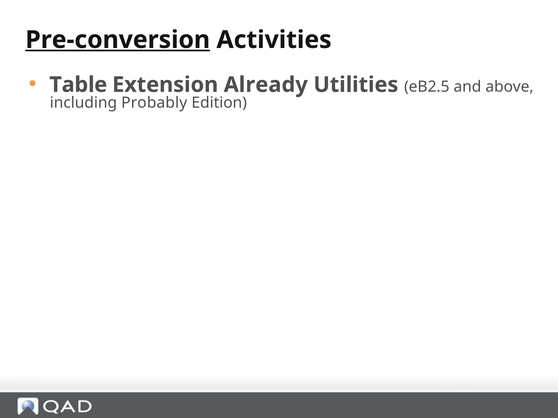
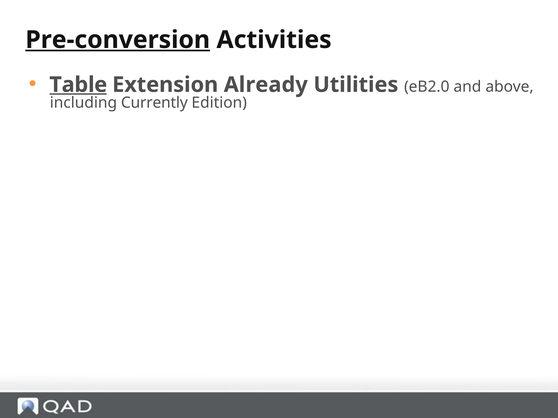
Table underline: none -> present (78, 85)
eB2.5: eB2.5 -> eB2.0 (427, 87)
Probably: Probably -> Currently (154, 103)
